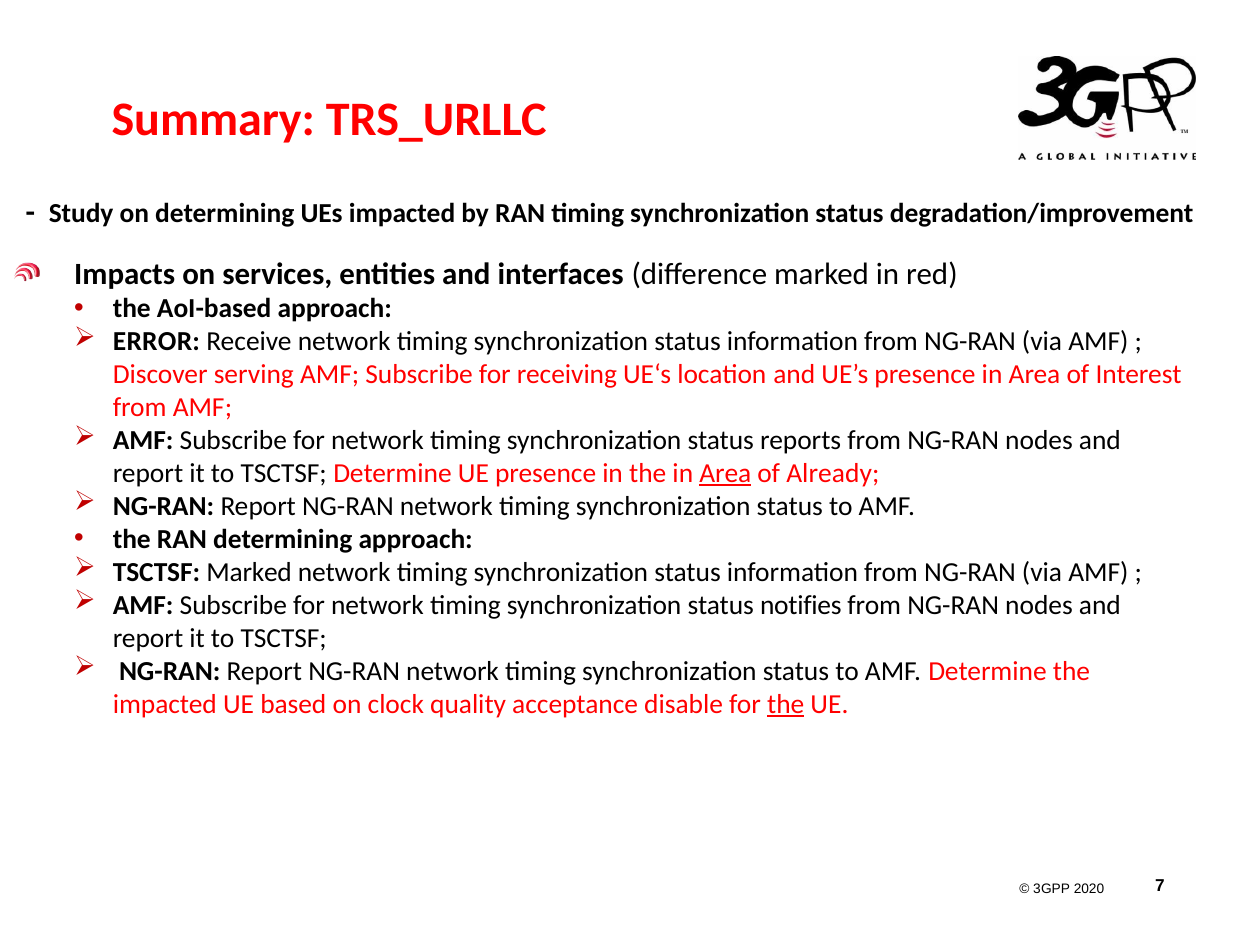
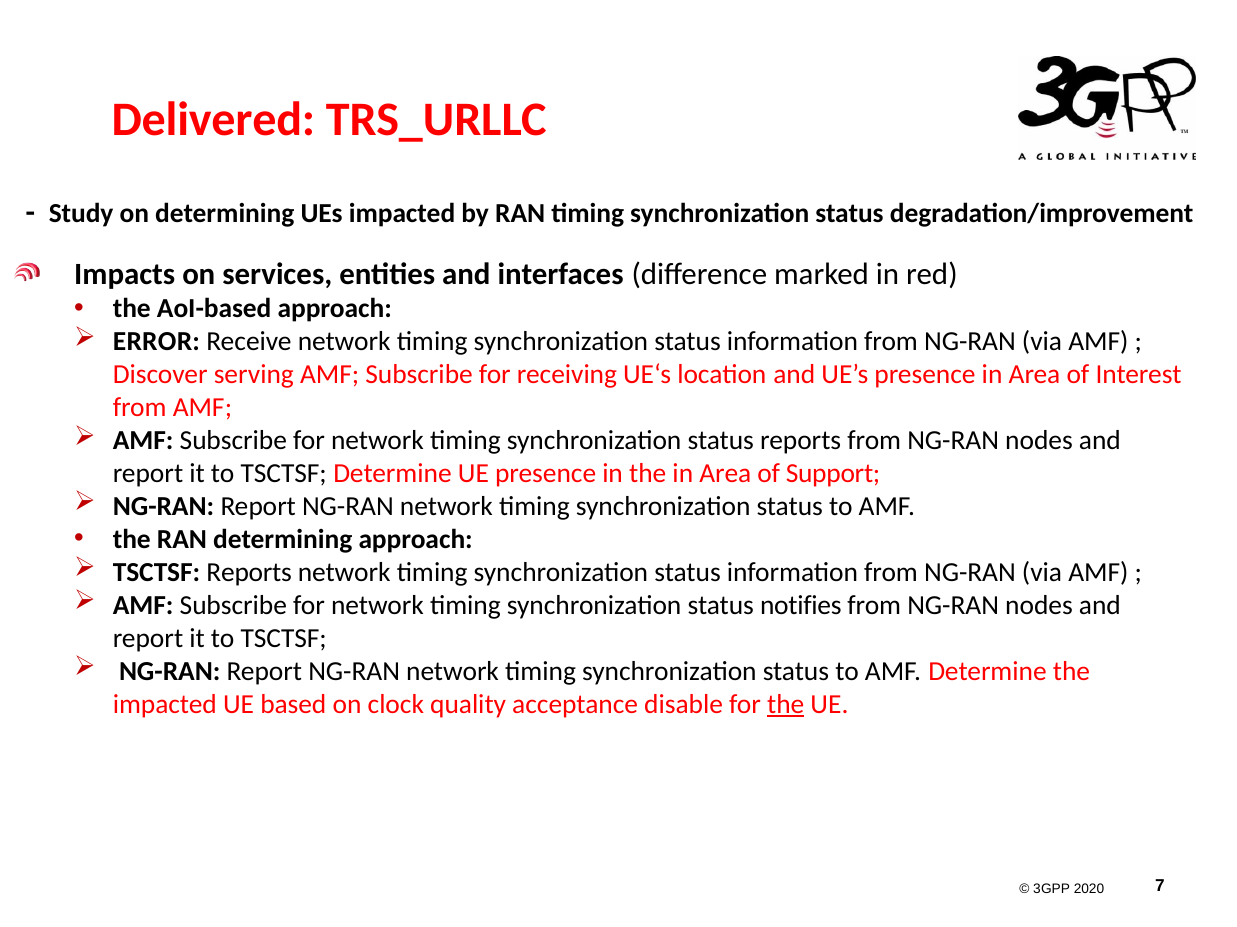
Summary: Summary -> Delivered (213, 120)
Area underline: present -> none (725, 474)
Already: Already -> Support (833, 474)
TSCTSF Marked: Marked -> Reports (249, 573)
